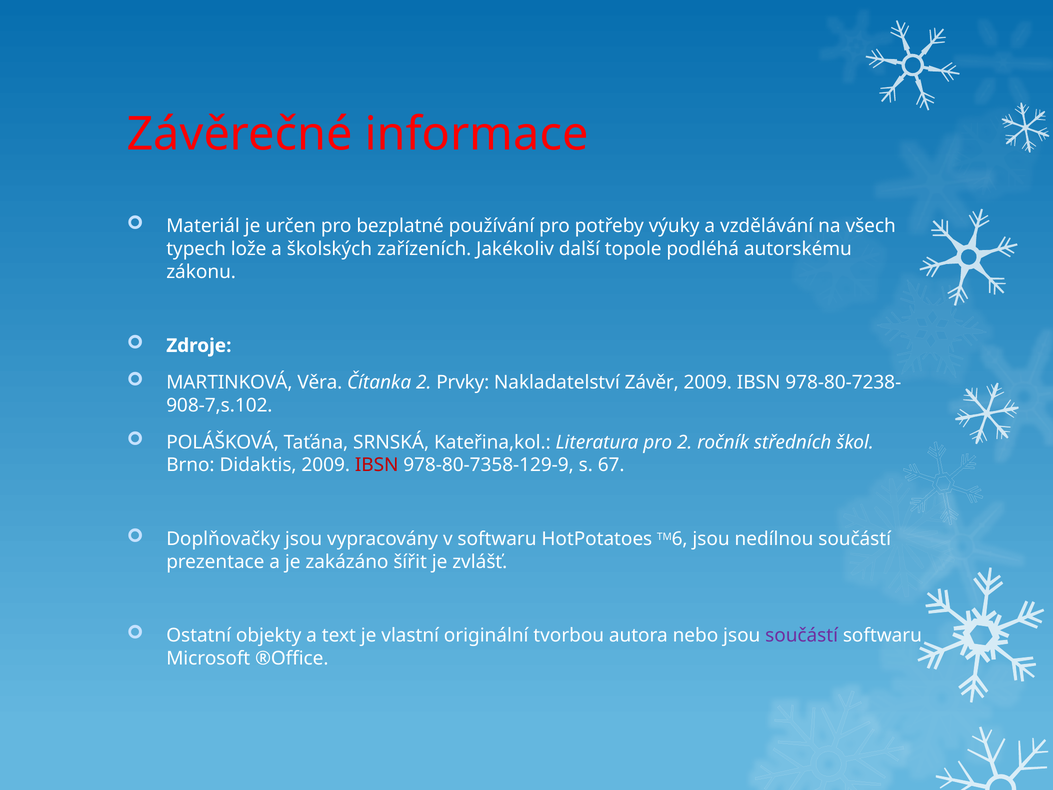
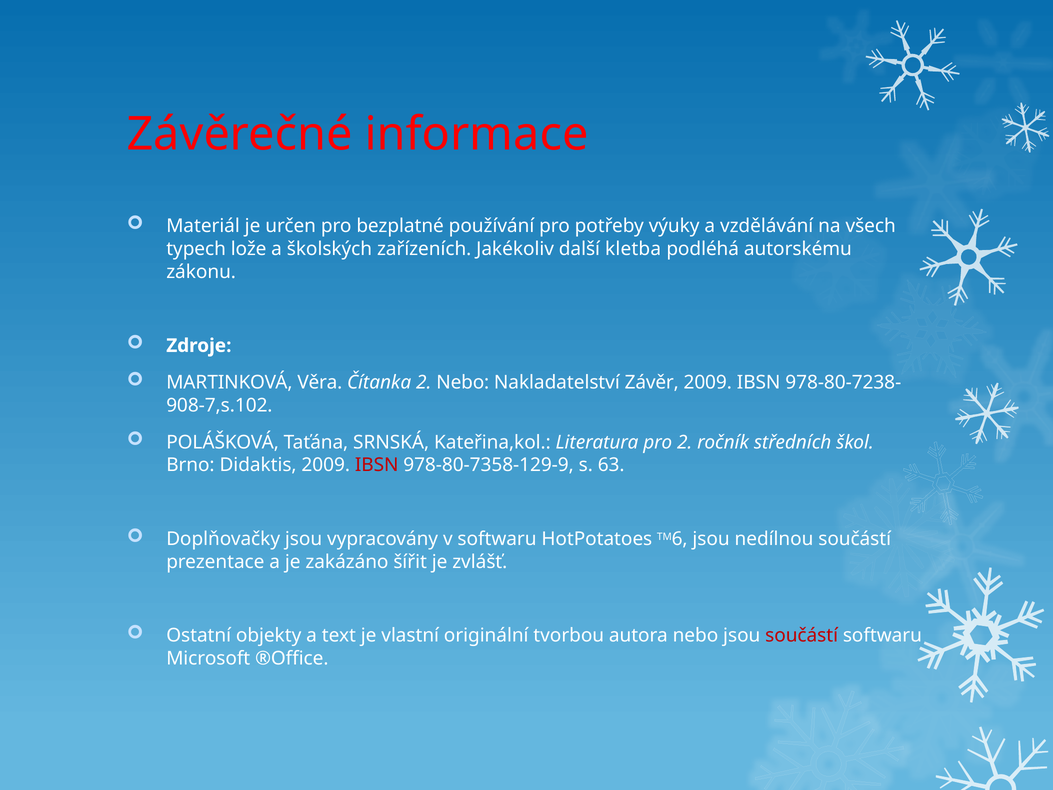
topole: topole -> kletba (633, 249)
2 Prvky: Prvky -> Nebo (463, 382)
67: 67 -> 63 (611, 465)
součástí colour: purple -> red (802, 635)
